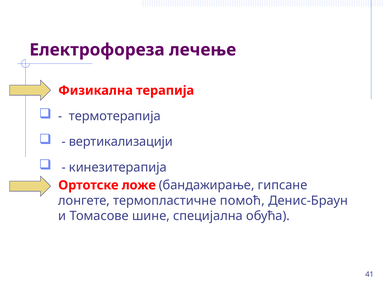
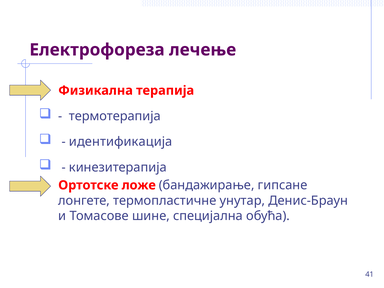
вертикализацији: вертикализацији -> идентификација (121, 142)
помоћ: помоћ -> унутар (242, 201)
